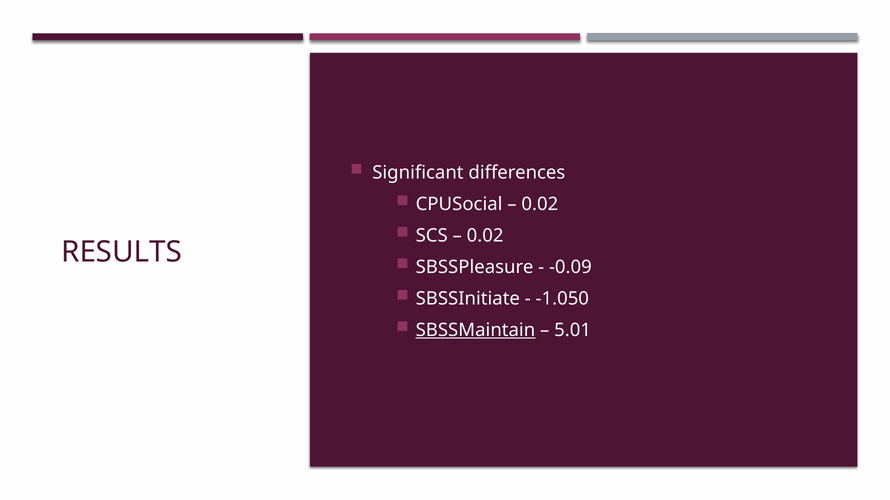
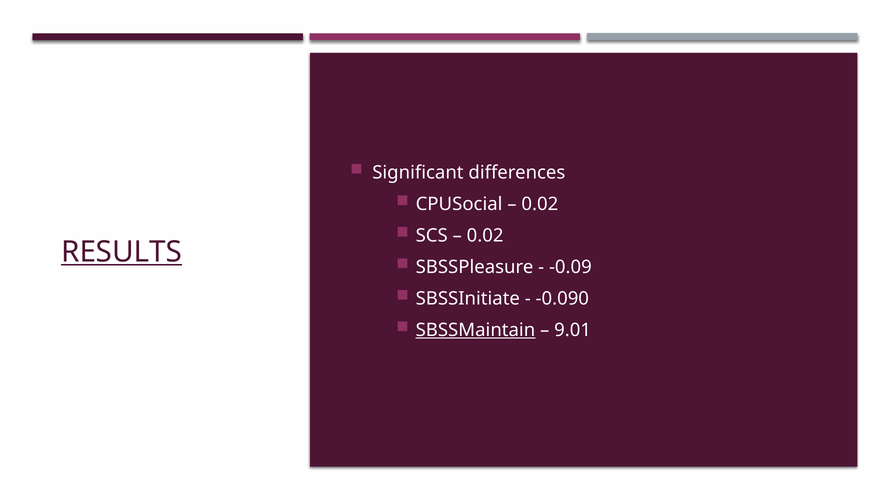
RESULTS underline: none -> present (122, 252)
-1.050: -1.050 -> -0.090 (562, 299)
5.01: 5.01 -> 9.01 (573, 331)
